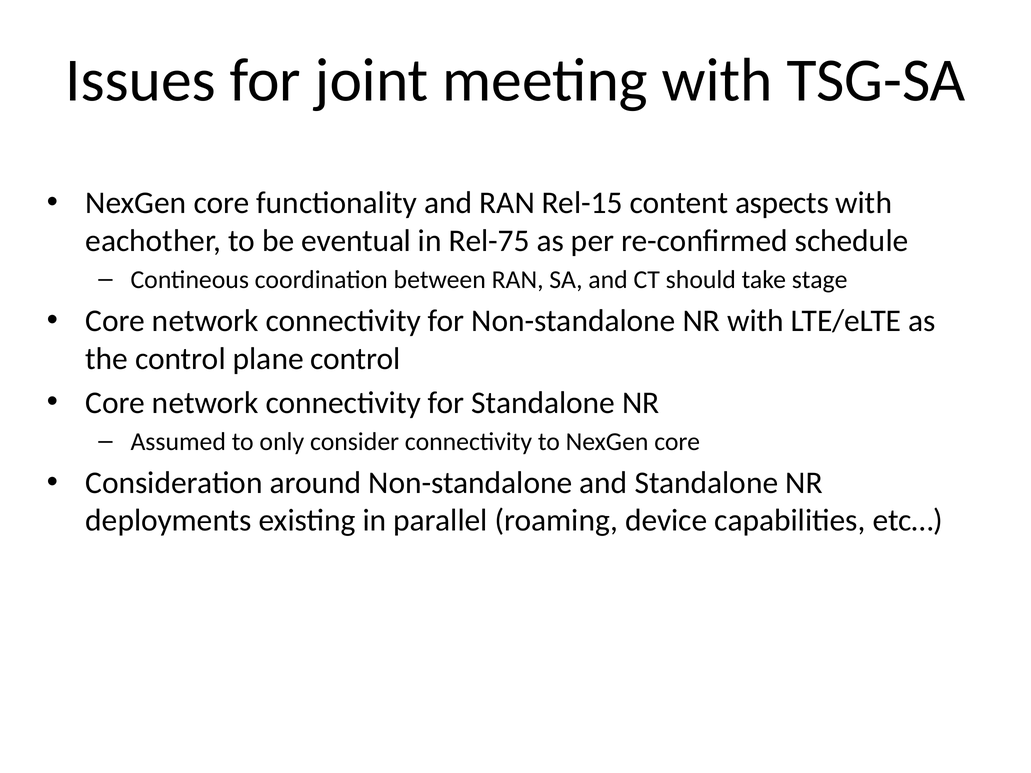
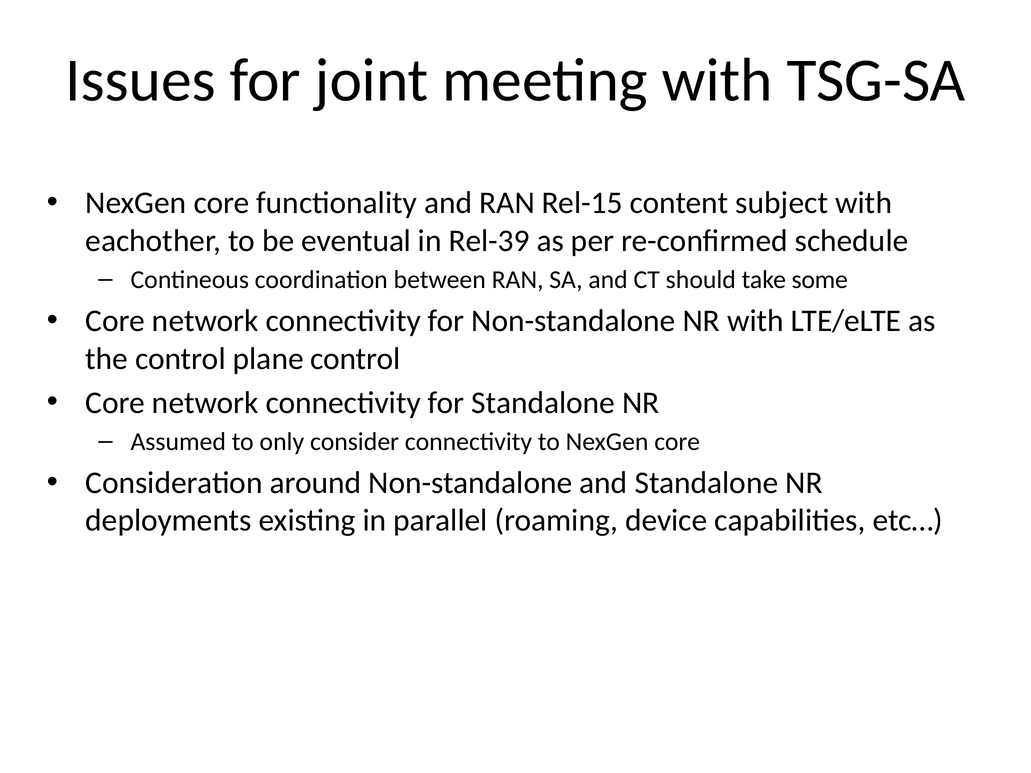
aspects: aspects -> subject (782, 203)
Rel-75: Rel-75 -> Rel-39 (489, 241)
stage: stage -> some (820, 280)
